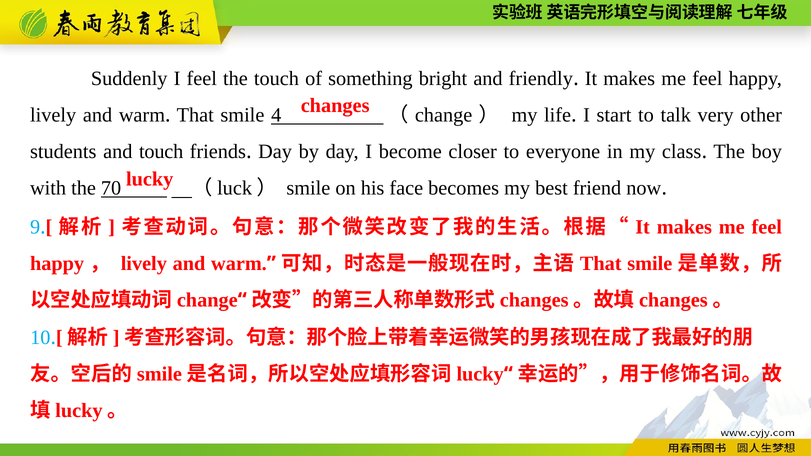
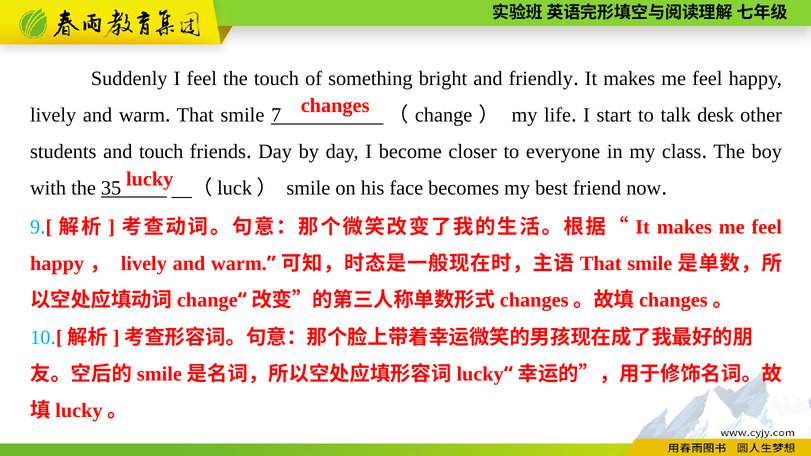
4: 4 -> 7 (276, 115)
very: very -> desk (716, 115)
70: 70 -> 35 (111, 188)
